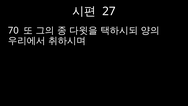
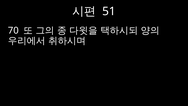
27: 27 -> 51 (109, 11)
